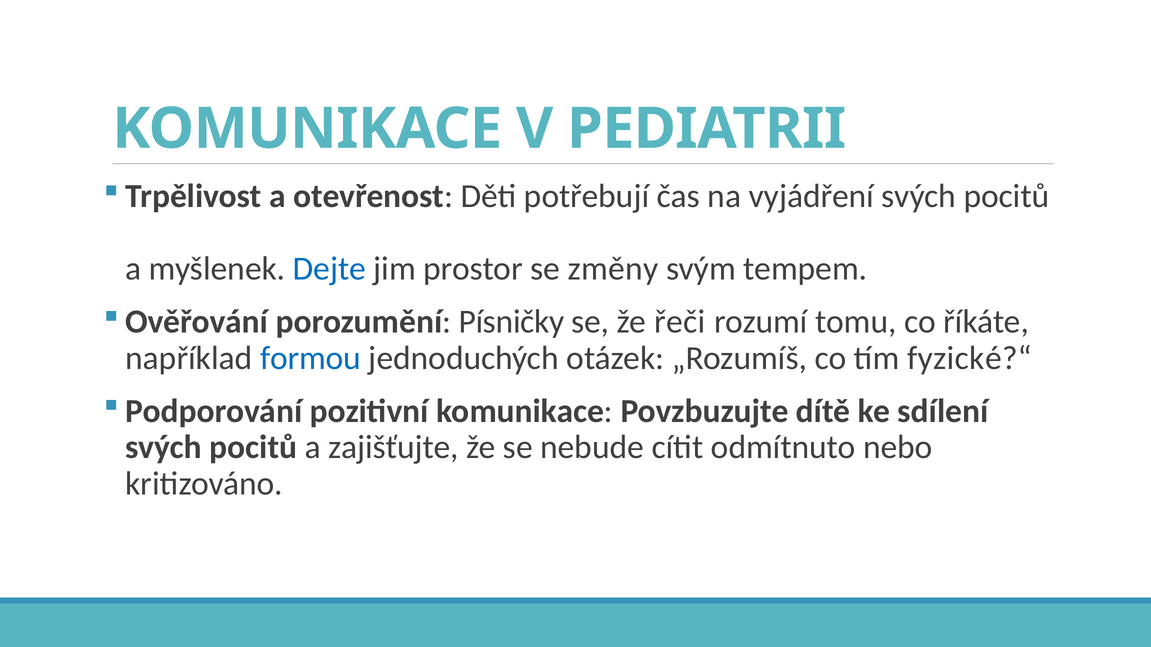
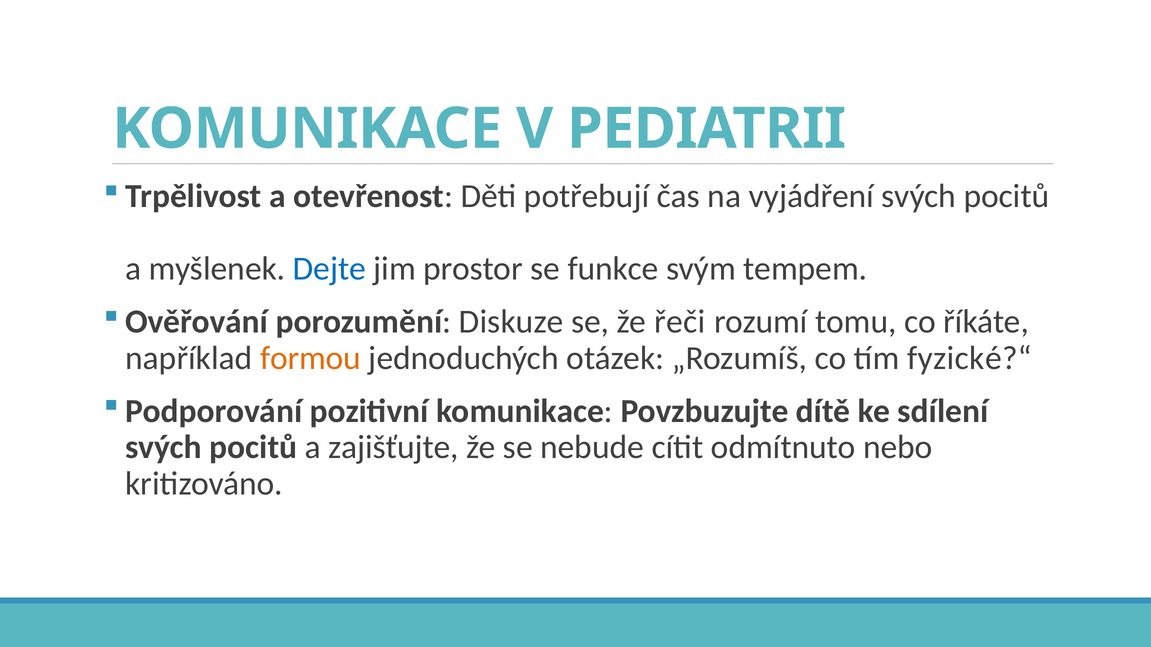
změny: změny -> funkce (613, 269)
Písničky: Písničky -> Diskuze (511, 322)
formou colour: blue -> orange (311, 358)
